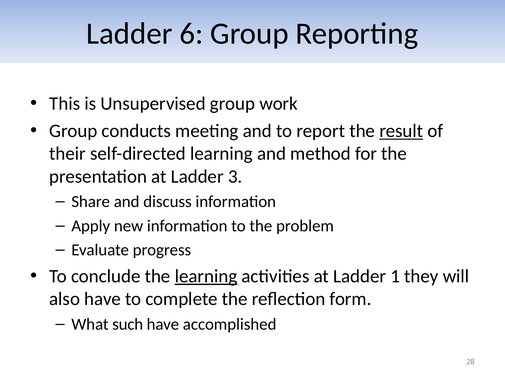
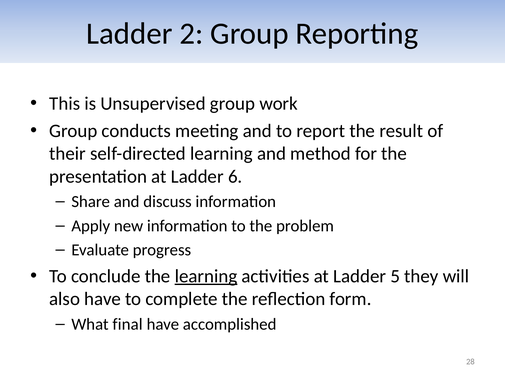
6: 6 -> 2 (191, 34)
result underline: present -> none (401, 131)
3: 3 -> 6 (235, 176)
1: 1 -> 5 (395, 276)
such: such -> final (128, 324)
